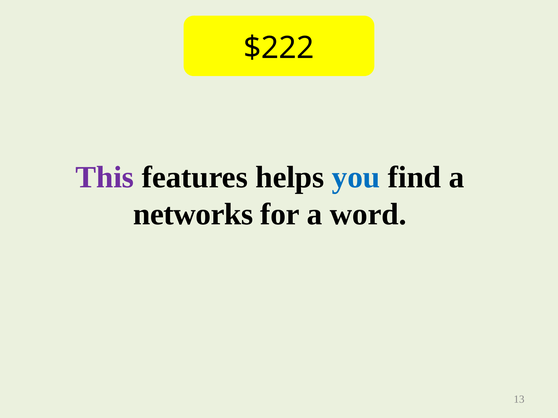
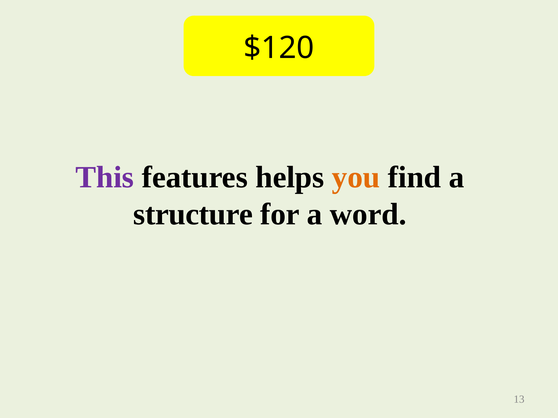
$222: $222 -> $120 (279, 48)
you colour: blue -> orange (356, 177)
networks: networks -> structure (193, 215)
